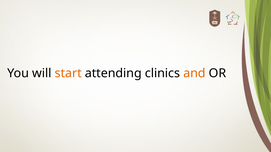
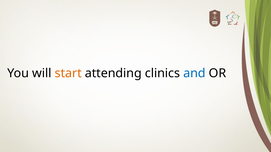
and colour: orange -> blue (194, 73)
